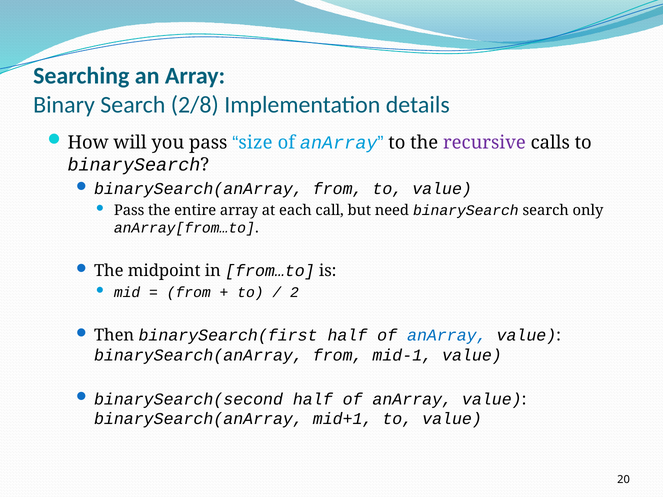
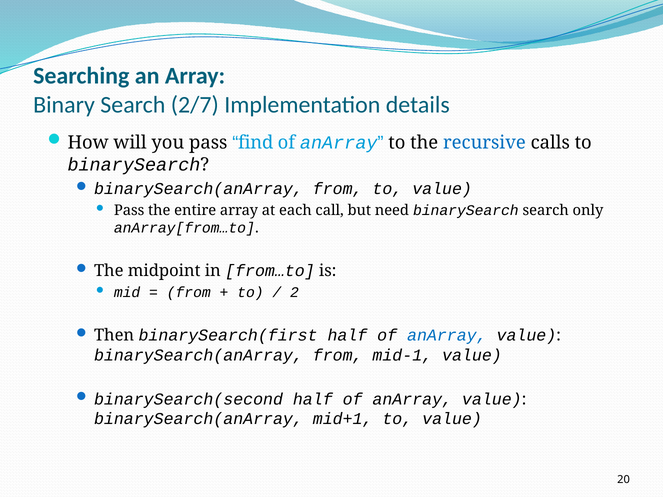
2/8: 2/8 -> 2/7 (195, 105)
size: size -> find (256, 143)
recursive colour: purple -> blue (484, 143)
